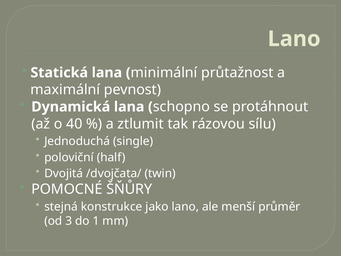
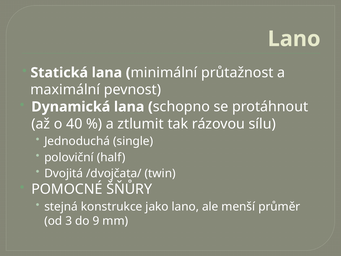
1: 1 -> 9 (96, 221)
